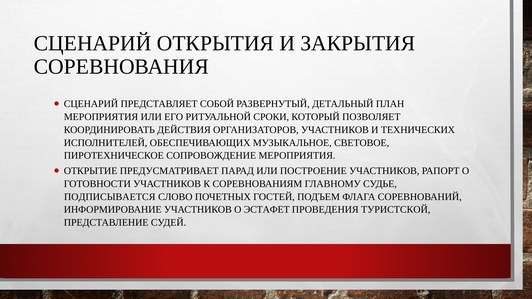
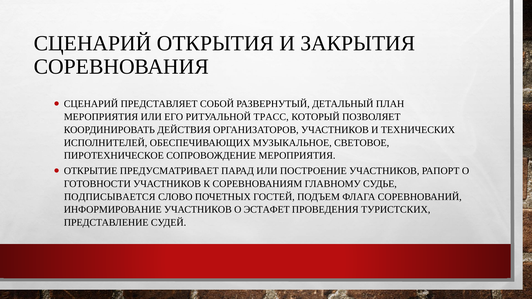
СРОКИ: СРОКИ -> ТРАСС (271, 117)
ТУРИСТСКОЙ: ТУРИСТСКОЙ -> ТУРИСТСКИХ (396, 210)
